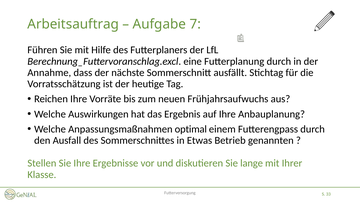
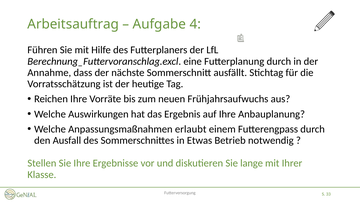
7: 7 -> 4 (195, 24)
optimal: optimal -> erlaubt (191, 129)
genannten: genannten -> notwendig (271, 141)
